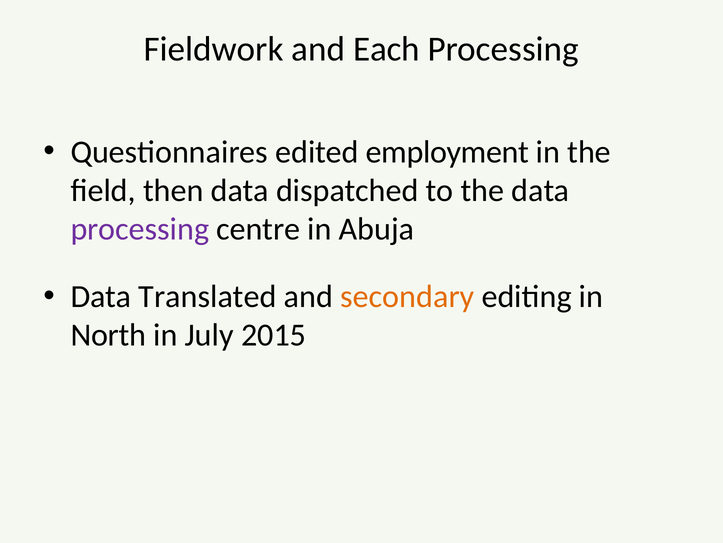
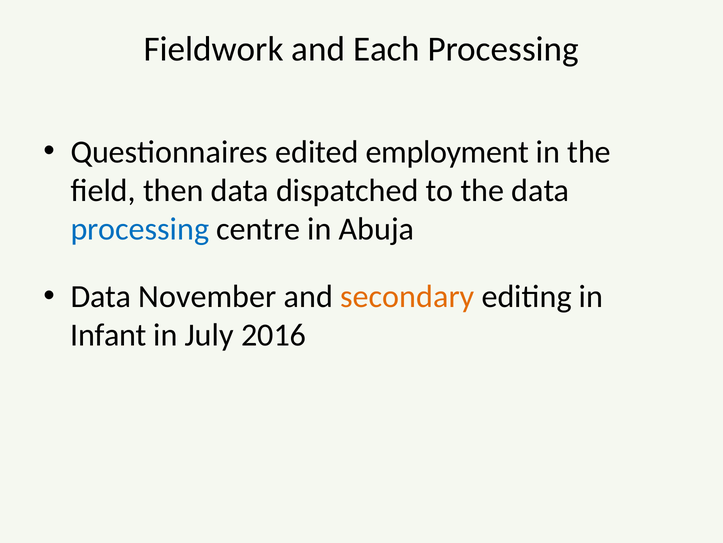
processing colour: purple -> blue (140, 229)
Translated: Translated -> November (208, 296)
North: North -> Infant (108, 335)
2015: 2015 -> 2016 (274, 335)
